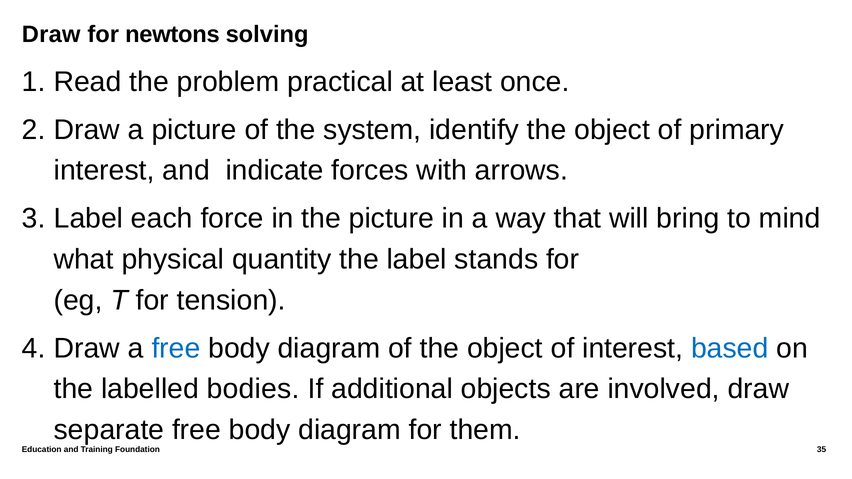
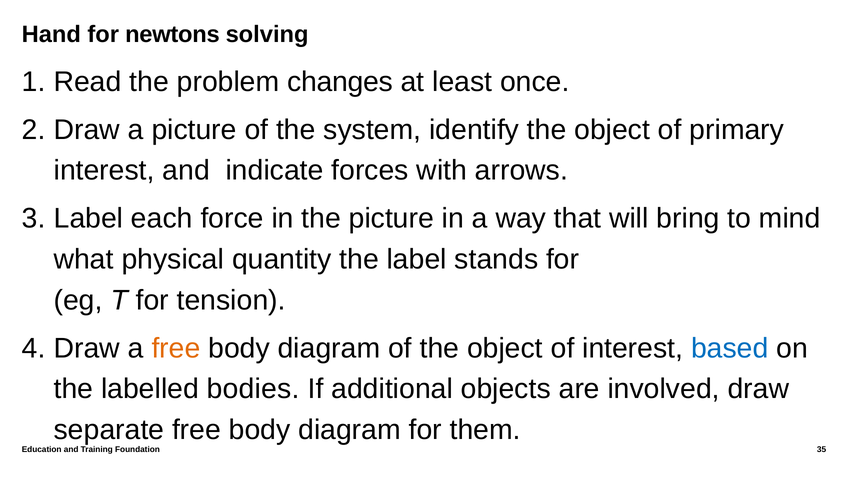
Draw: Draw -> Hand (51, 34)
practical: practical -> changes (340, 82)
free colour: blue -> orange (176, 348)
